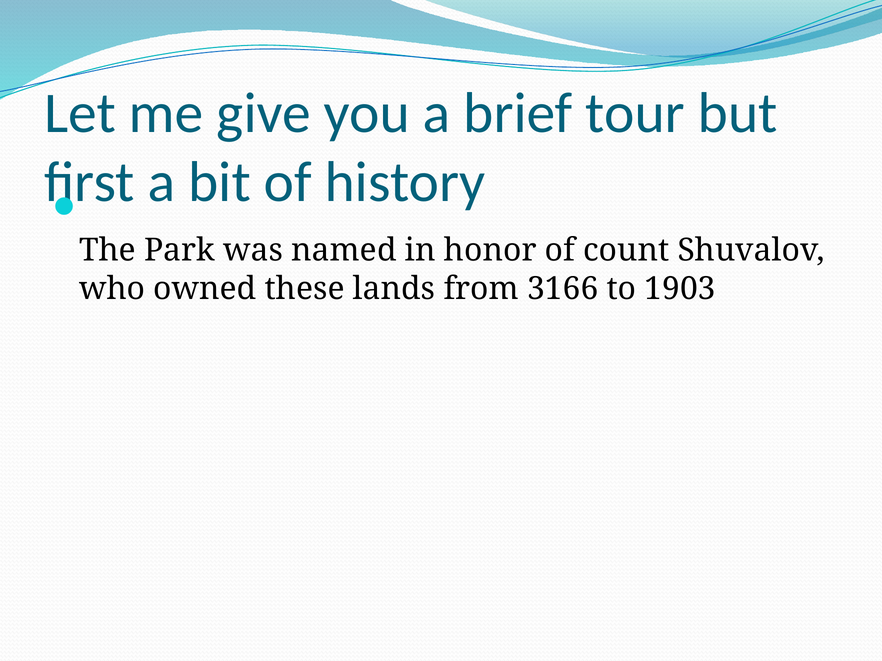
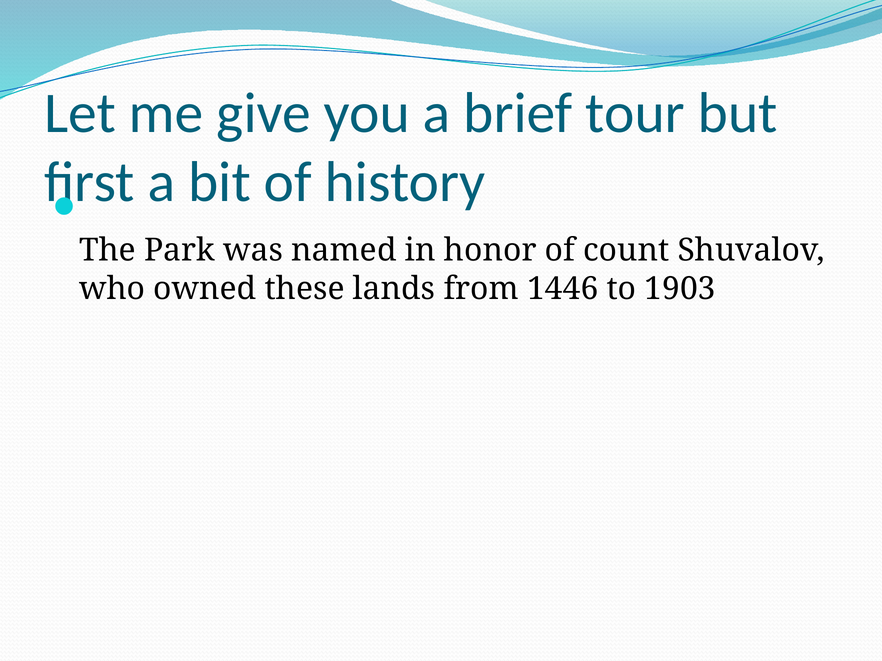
3166: 3166 -> 1446 (563, 289)
